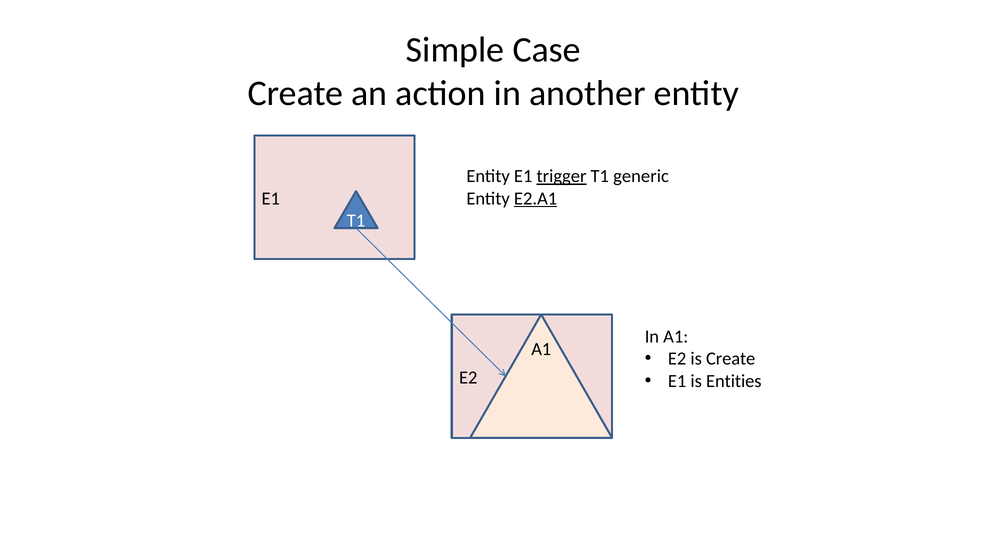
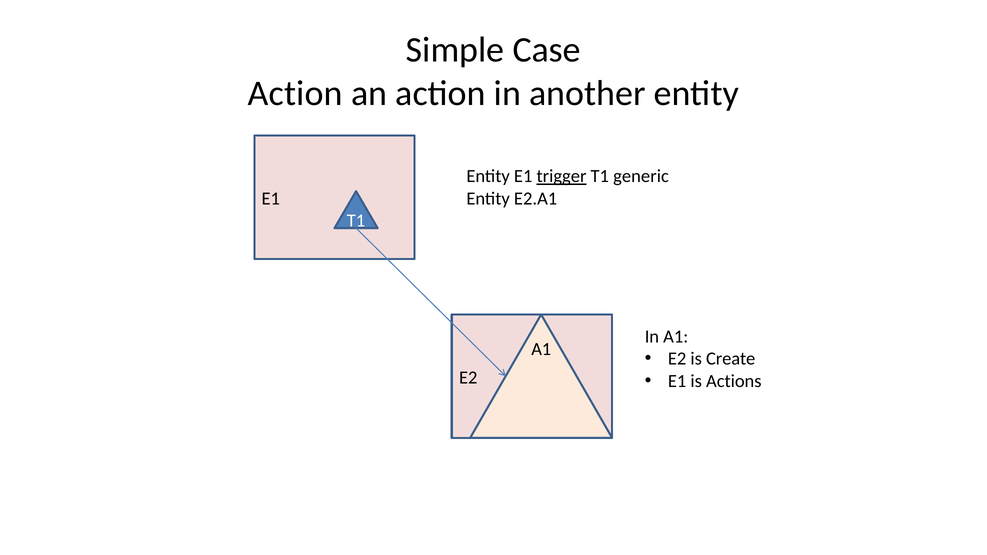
Create: Create -> Action (295, 93)
E2.A1 underline: present -> none (536, 199)
Entities: Entities -> Actions (734, 381)
